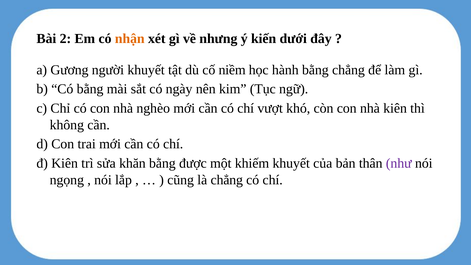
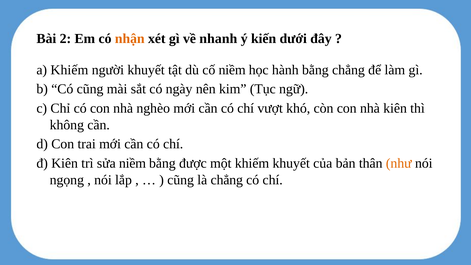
nhưng: nhưng -> nhanh (218, 39)
a Gương: Gương -> Khiếm (69, 70)
Có bằng: bằng -> cũng (90, 89)
sửa khăn: khăn -> niềm (132, 163)
như colour: purple -> orange (399, 163)
